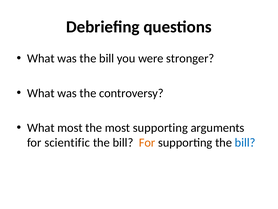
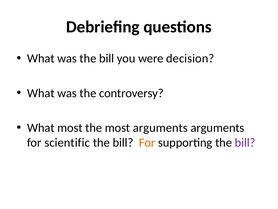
stronger: stronger -> decision (190, 58)
most supporting: supporting -> arguments (160, 128)
bill colour: blue -> purple (245, 142)
